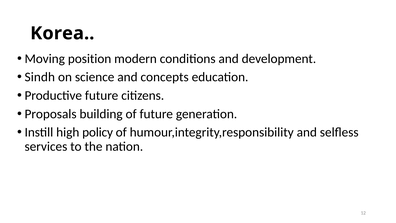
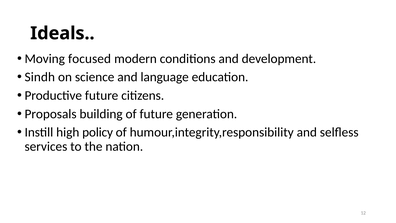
Korea: Korea -> Ideals (62, 33)
position: position -> focused (90, 59)
concepts: concepts -> language (165, 77)
